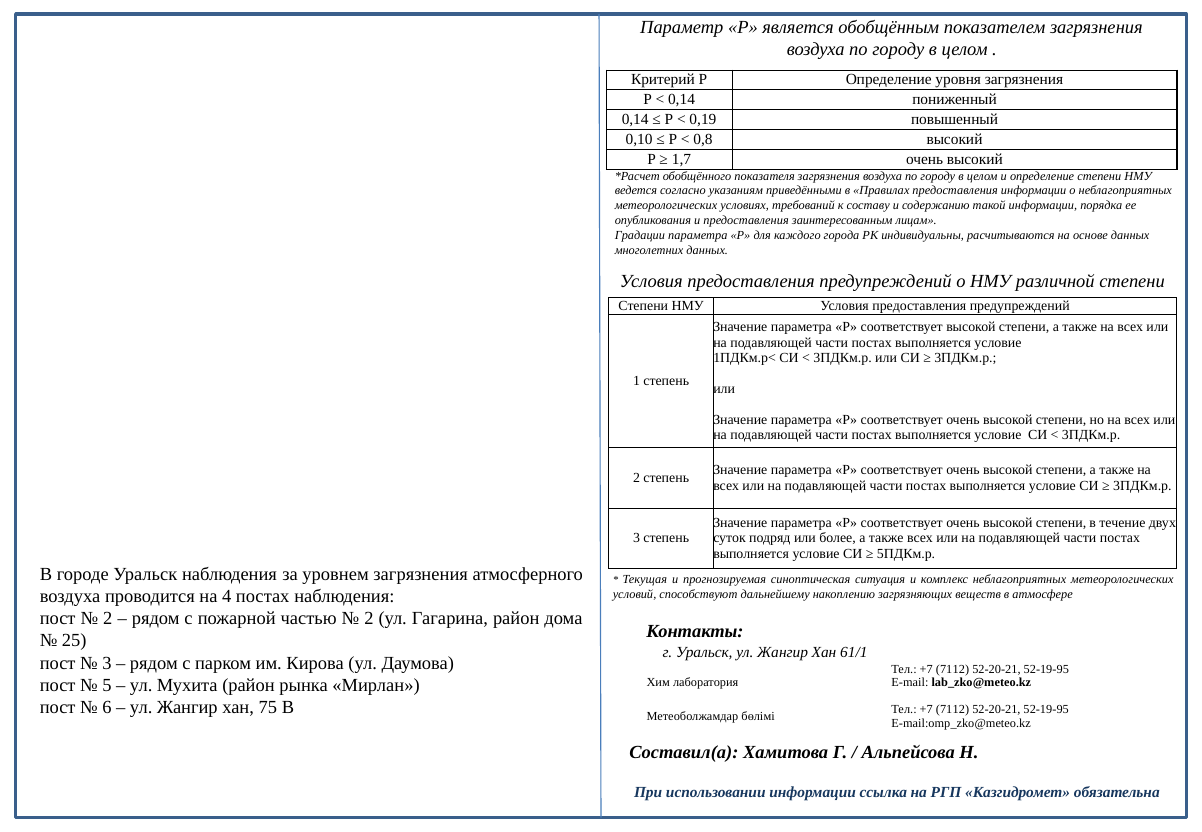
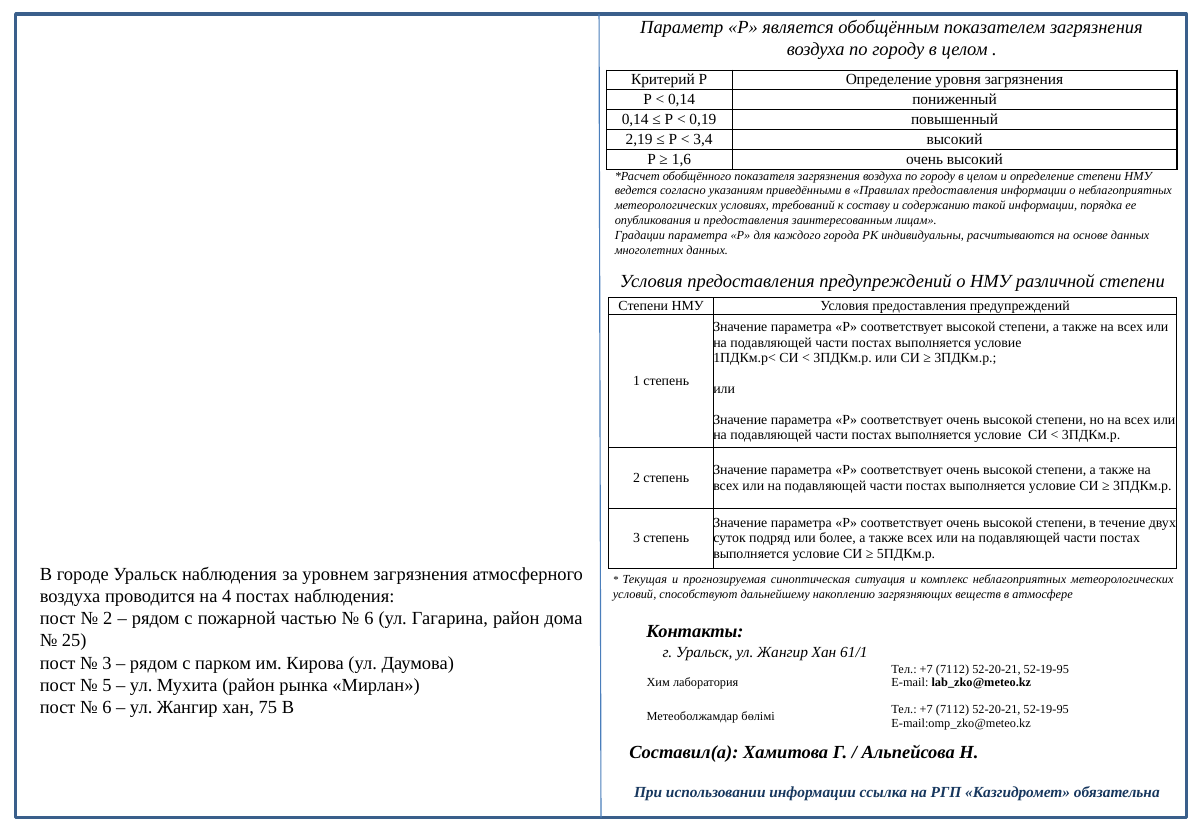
0,10: 0,10 -> 2,19 (639, 139)
0,8: 0,8 -> 3,4 (703, 139)
1,7: 1,7 -> 1,6 (681, 159)
2: 2 -> 6 (369, 619)
